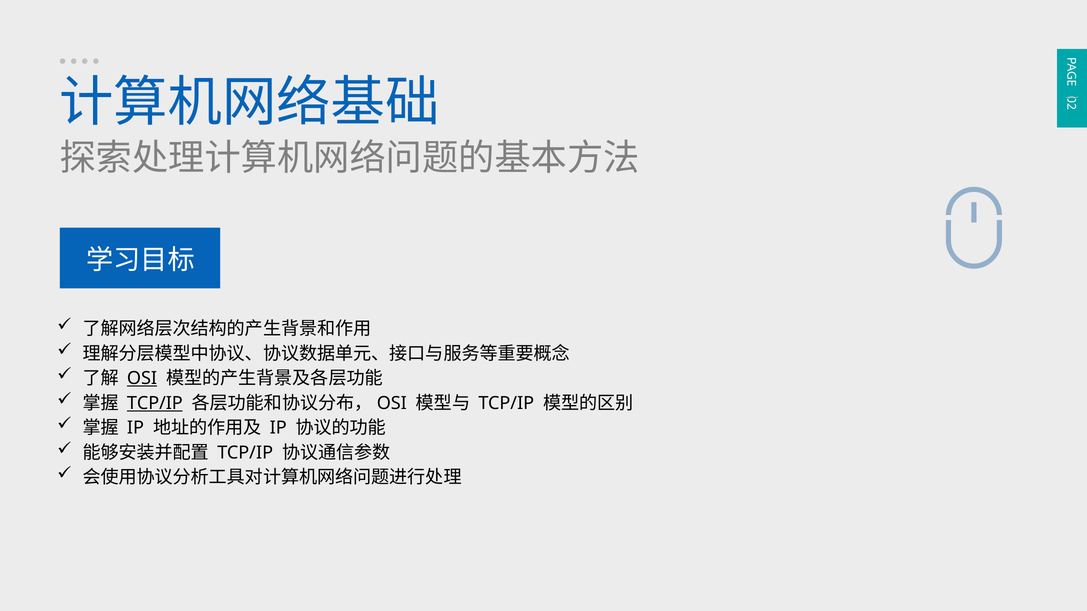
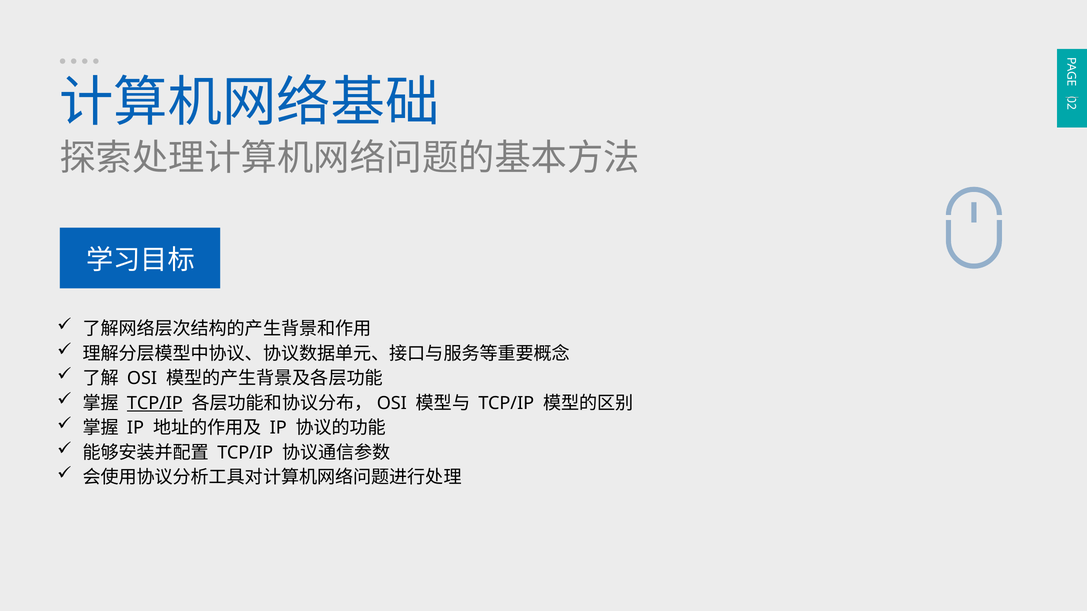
OSI underline: present -> none (142, 379)
